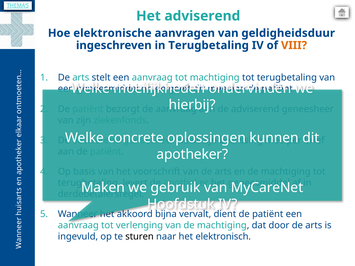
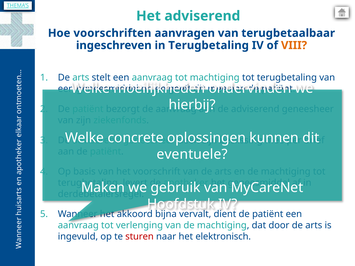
elektronische: elektronische -> voorschriften (112, 33)
geldigheidsduur: geldigheidsduur -> terugbetaalbaar (288, 33)
apotheker: apotheker -> eventuele (192, 155)
sturen colour: black -> red (140, 237)
